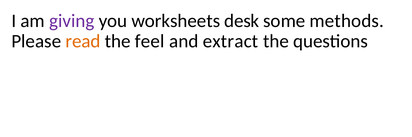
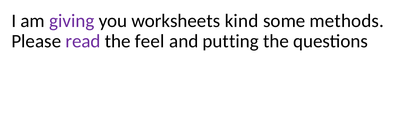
desk: desk -> kind (242, 21)
read colour: orange -> purple (83, 41)
extract: extract -> putting (231, 41)
